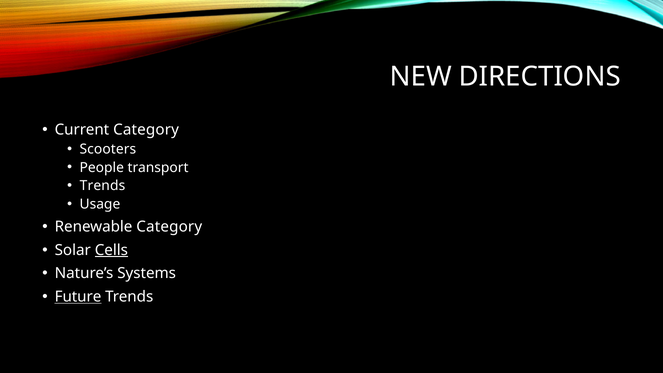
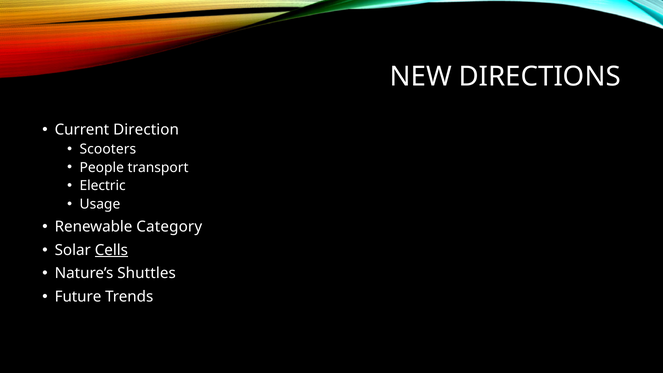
Current Category: Category -> Direction (146, 130)
Trends: Trends -> Electric (103, 186)
Systems: Systems -> Shuttles (147, 273)
Future underline: present -> none (78, 297)
